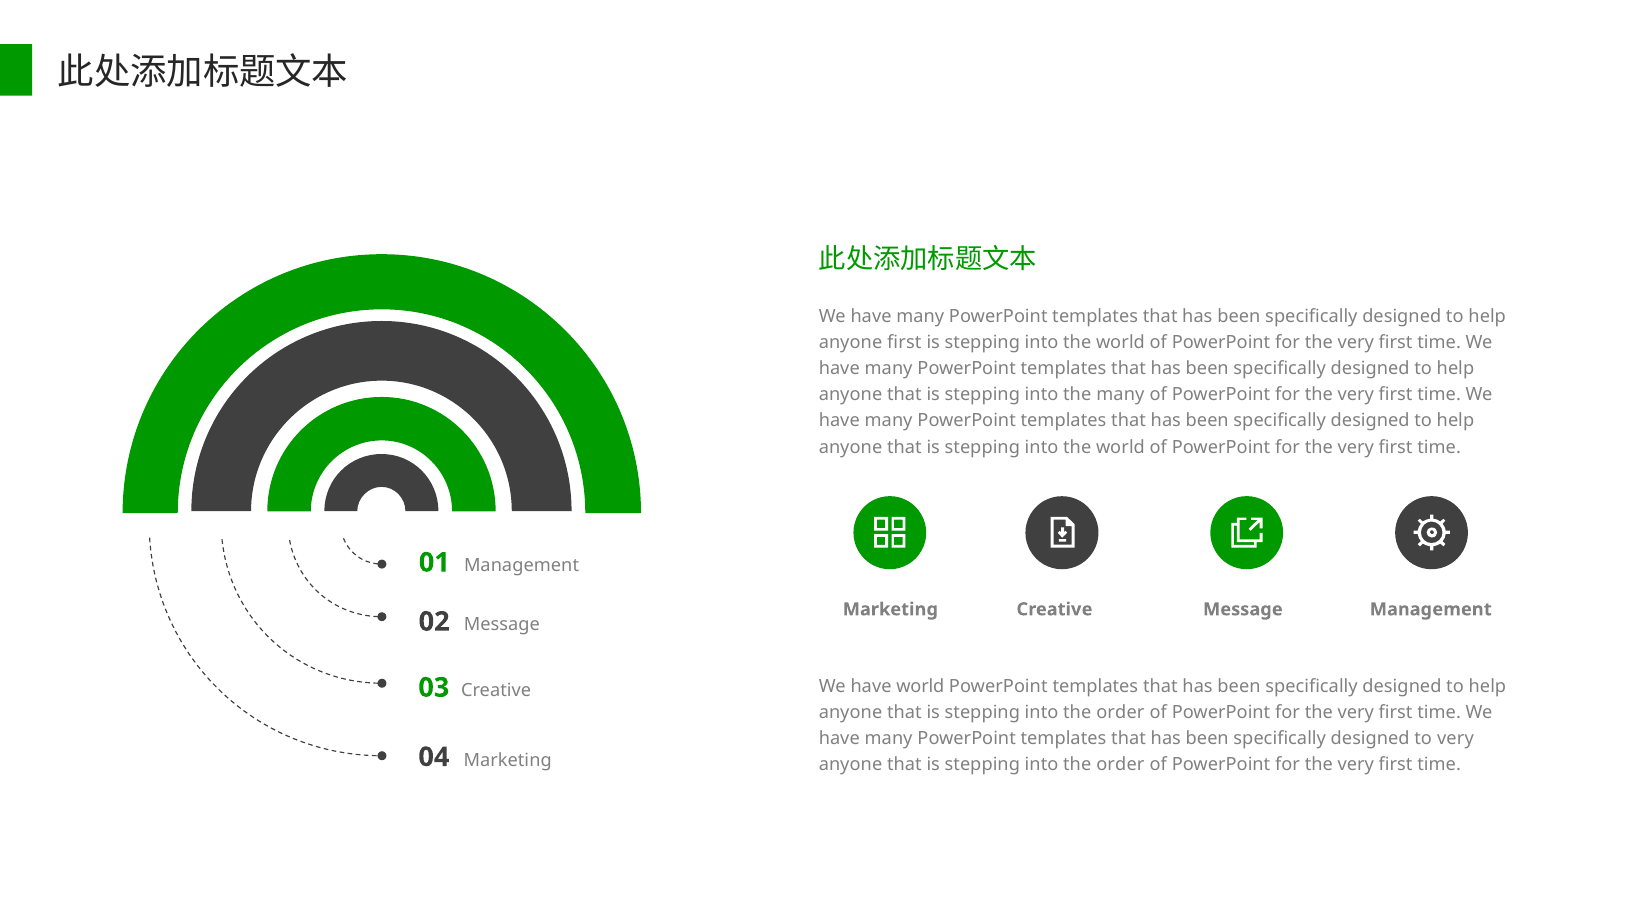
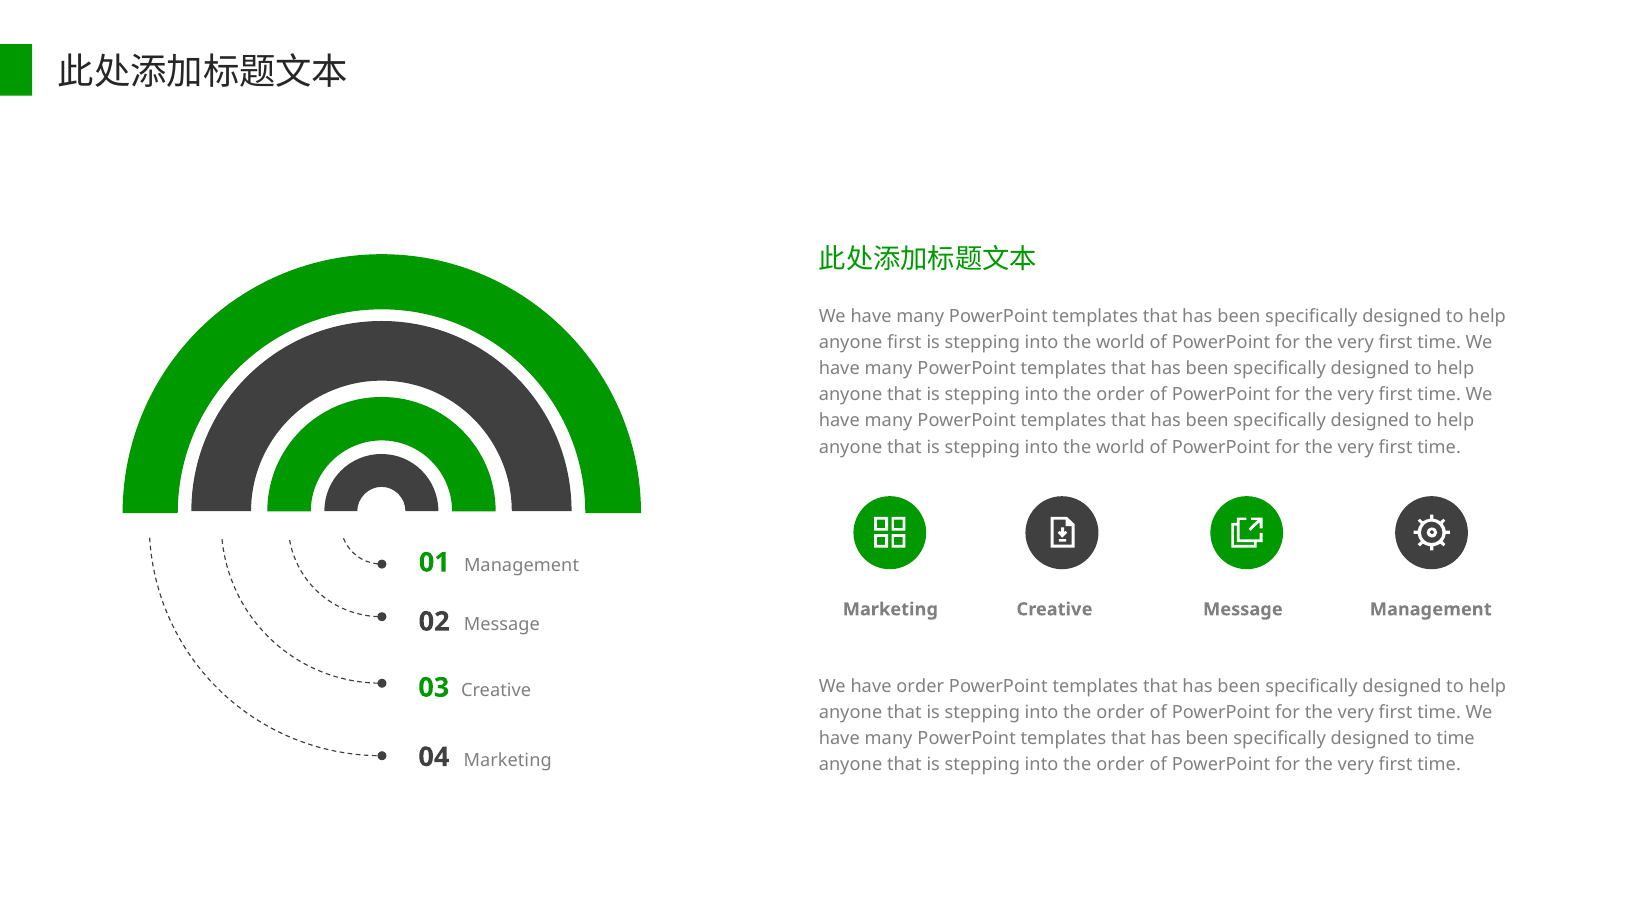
many: many -> order (1120, 395)
have world: world -> order (920, 686)
to very: very -> time (1456, 739)
